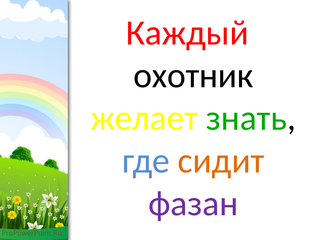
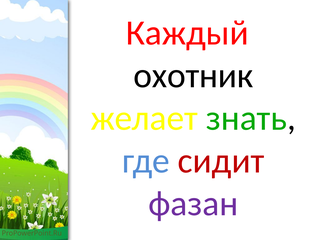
сидит colour: orange -> red (221, 160)
